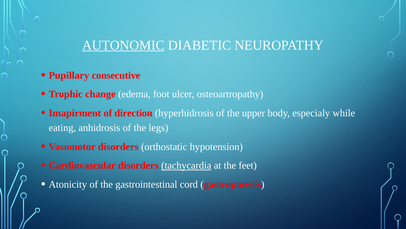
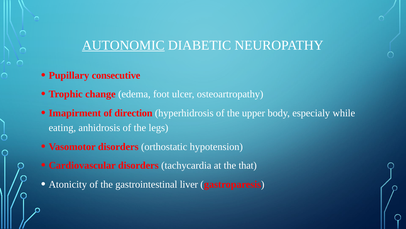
tachycardia underline: present -> none (186, 165)
feet: feet -> that (248, 165)
cord: cord -> liver (189, 184)
